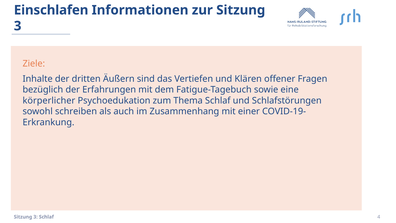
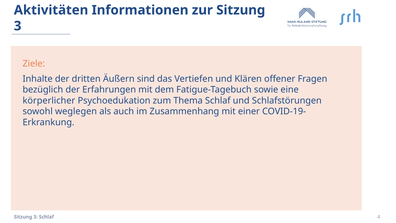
Einschlafen: Einschlafen -> Aktivitäten (51, 10)
schreiben: schreiben -> weglegen (76, 111)
